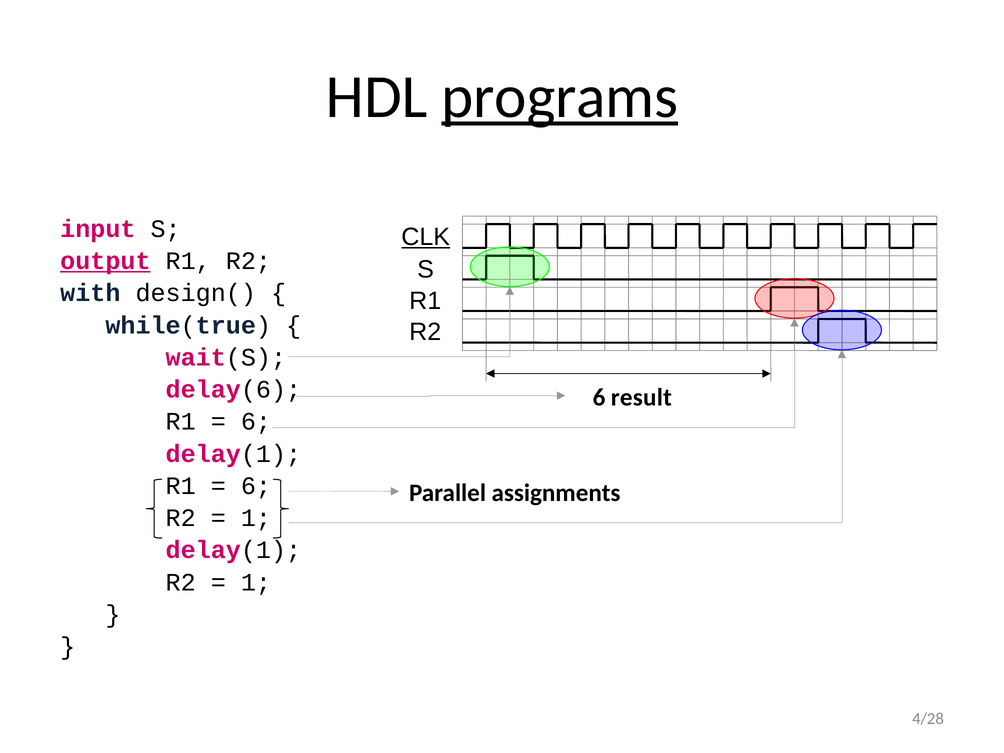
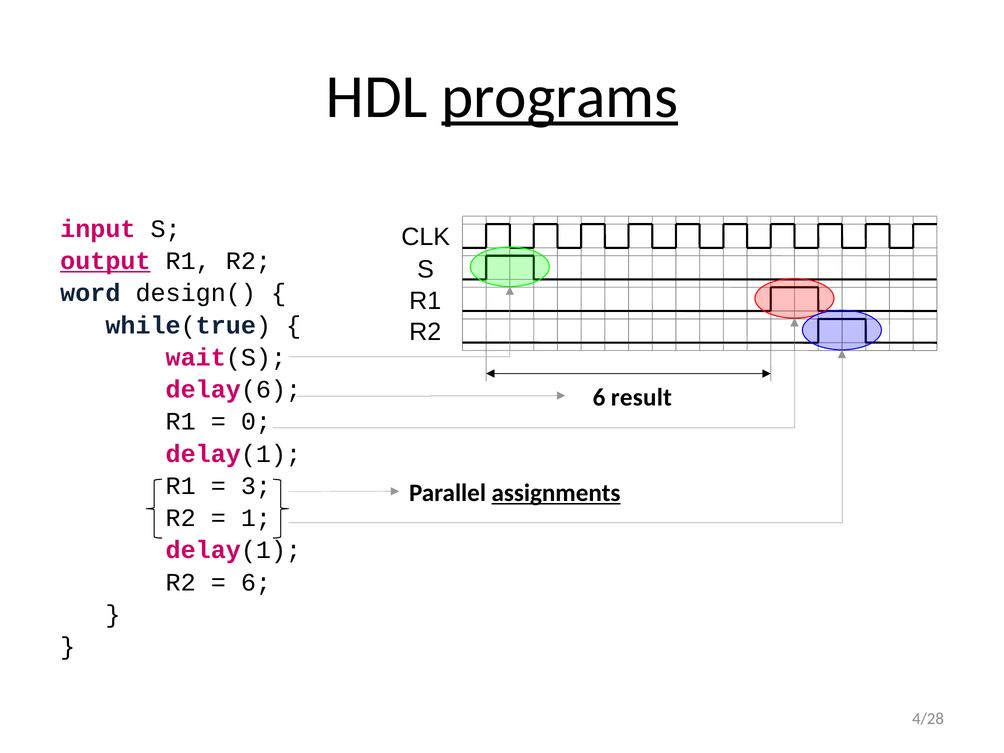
CLK underline: present -> none (426, 237)
with: with -> word (90, 293)
6: 6 -> 0 (256, 422)
6: 6 -> 3 (256, 486)
assignments underline: none -> present (556, 493)
1: 1 -> 6 (256, 582)
